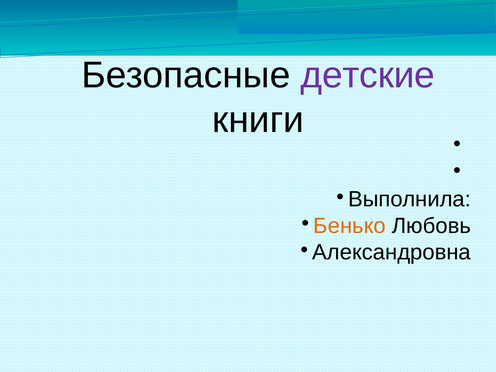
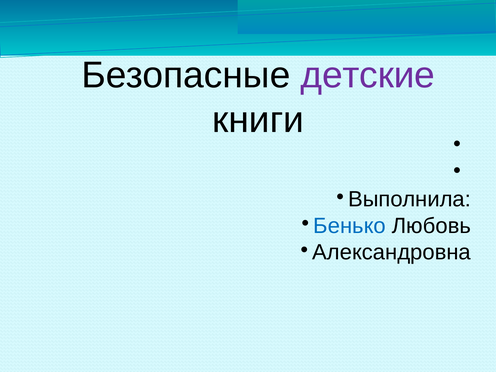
Бенько colour: orange -> blue (349, 226)
